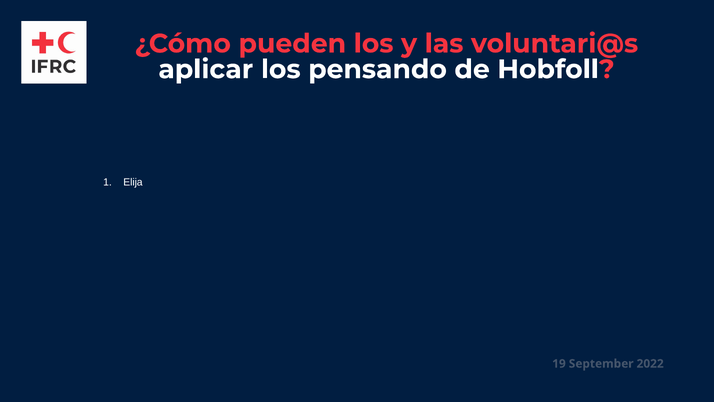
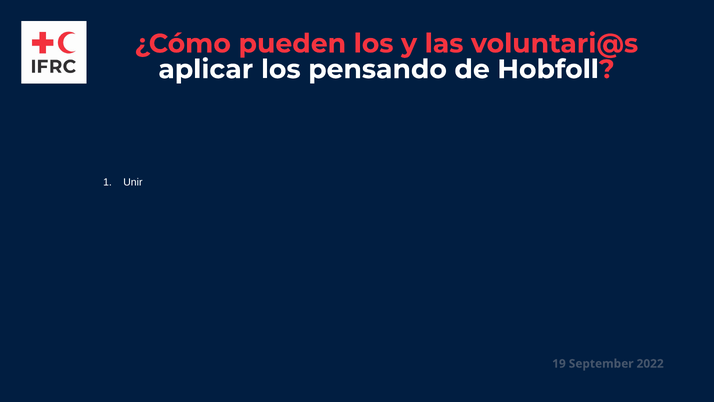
Elija: Elija -> Unir (133, 182)
